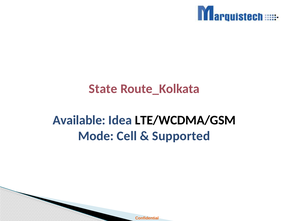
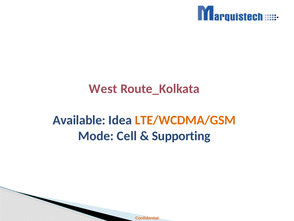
State: State -> West (103, 89)
LTE/WCDMA/GSM colour: black -> orange (185, 120)
Supported: Supported -> Supporting (181, 136)
